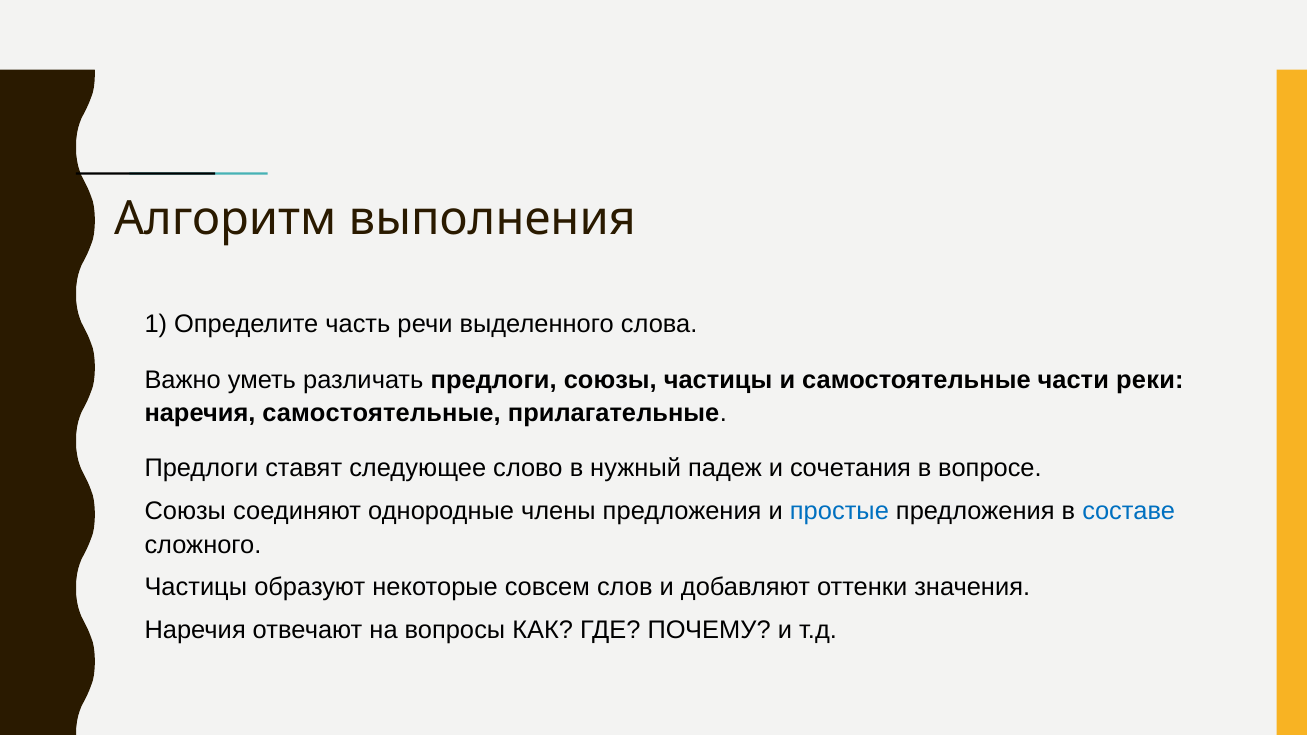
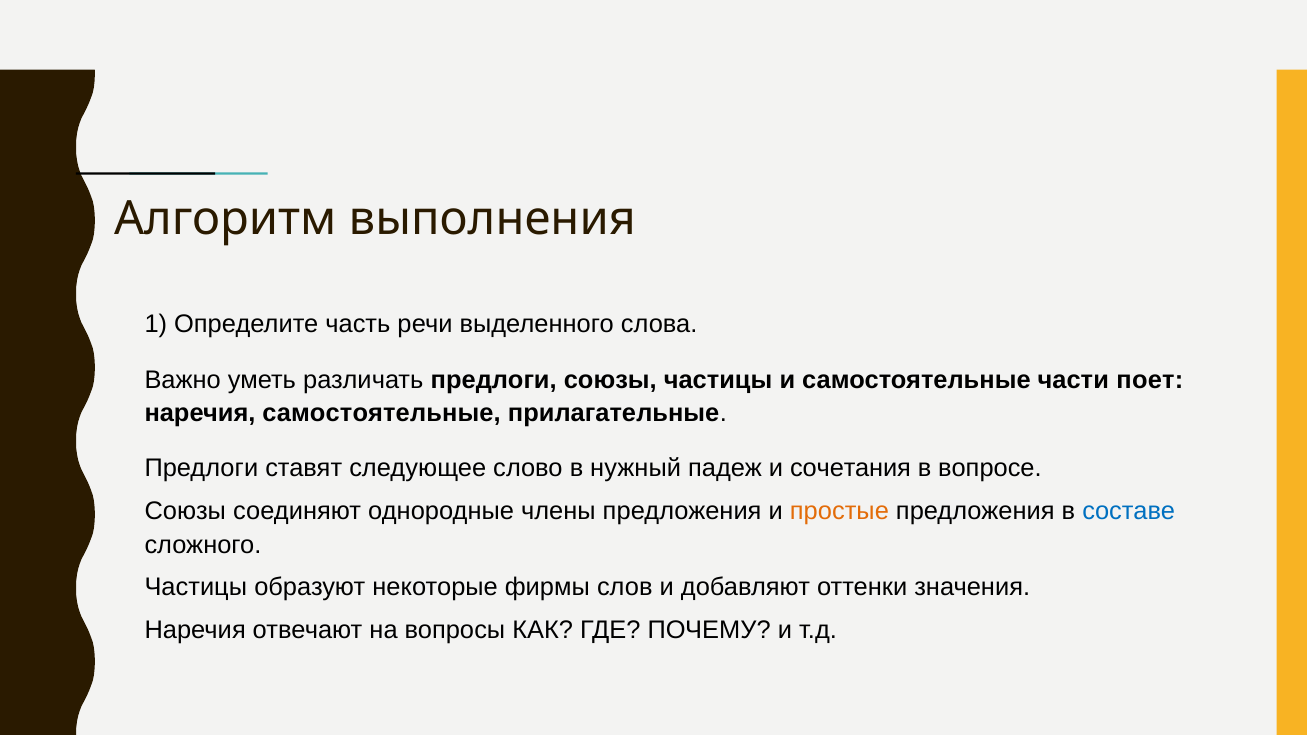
реки: реки -> поет (1150, 380)
простые colour: blue -> orange (839, 511)
совсем: совсем -> фирмы (547, 588)
